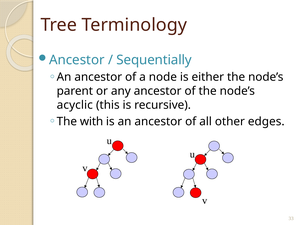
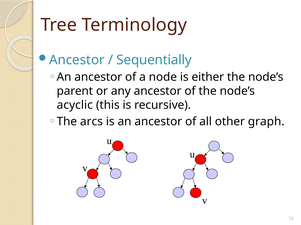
with: with -> arcs (91, 122)
edges: edges -> graph (266, 122)
